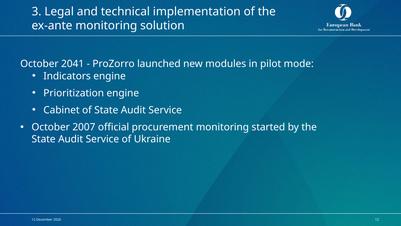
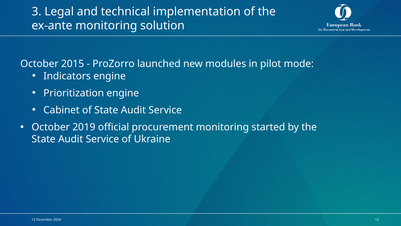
2041: 2041 -> 2015 (73, 64)
2007: 2007 -> 2019 (84, 127)
